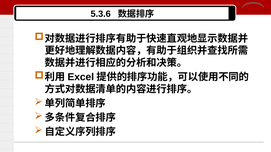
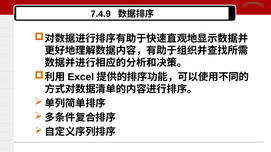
5.3.6: 5.3.6 -> 7.4.9 (101, 14)
